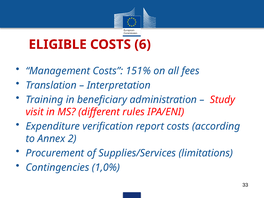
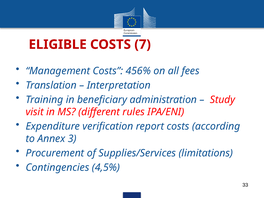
6: 6 -> 7 (143, 44)
151%: 151% -> 456% (138, 71)
2: 2 -> 3 (72, 139)
1,0%: 1,0% -> 4,5% (106, 167)
